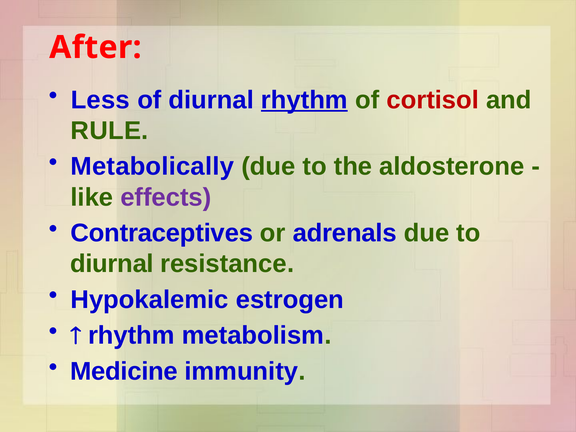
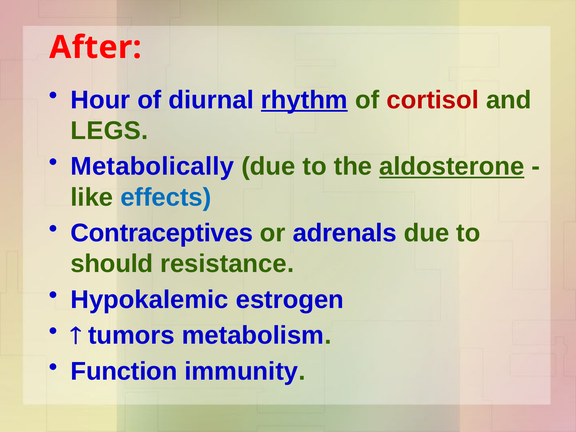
Less: Less -> Hour (100, 100)
RULE: RULE -> LEGS (110, 131)
aldosterone underline: none -> present (452, 167)
effects colour: purple -> blue (166, 197)
diurnal: diurnal -> should (112, 264)
rhythm: rhythm -> tumors (131, 336)
Medicine: Medicine -> Function (124, 371)
